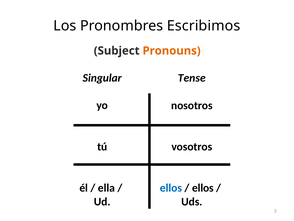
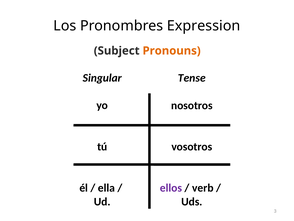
Escribimos: Escribimos -> Expression (204, 26)
ellos colour: blue -> purple (171, 188)
ellos: ellos -> verb (203, 188)
